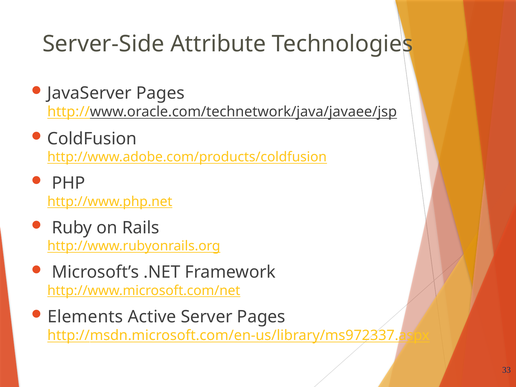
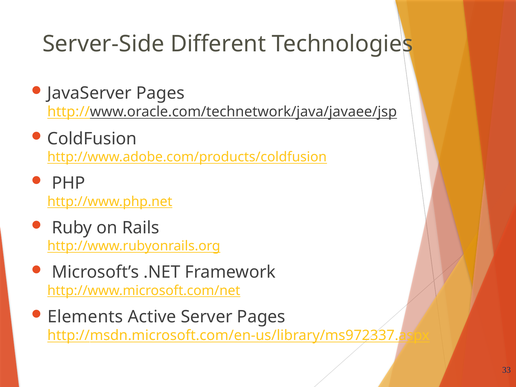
Attribute: Attribute -> Different (218, 44)
